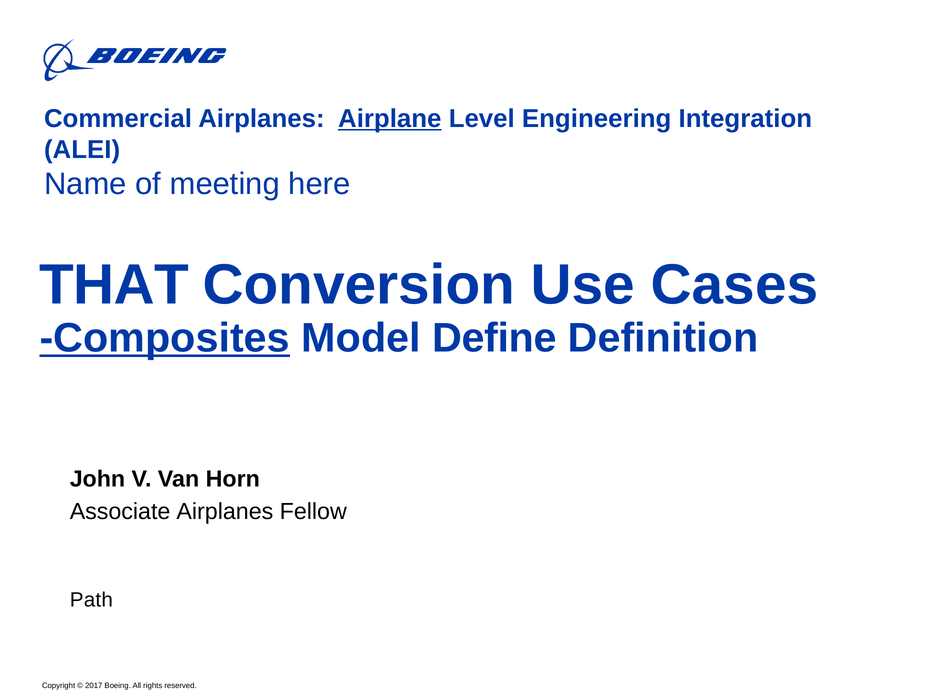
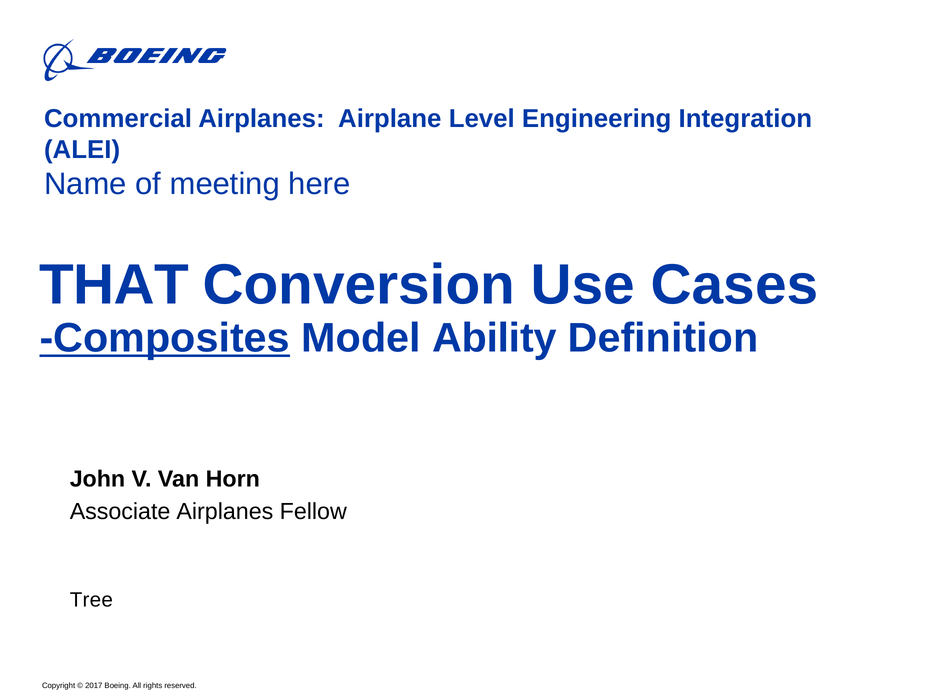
Airplane underline: present -> none (390, 119)
Define: Define -> Ability (494, 338)
Path: Path -> Tree (91, 600)
